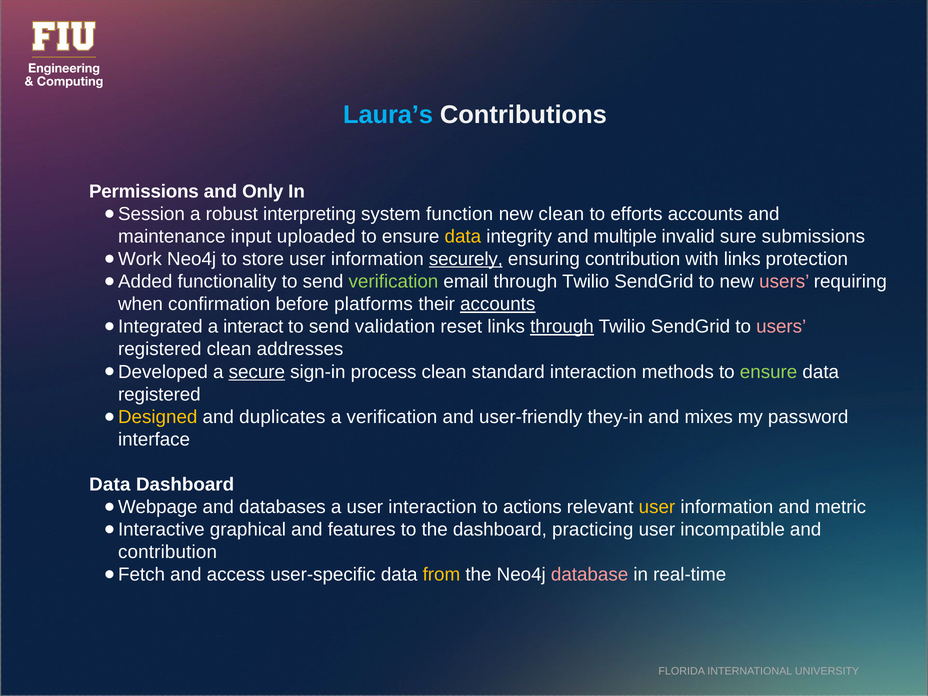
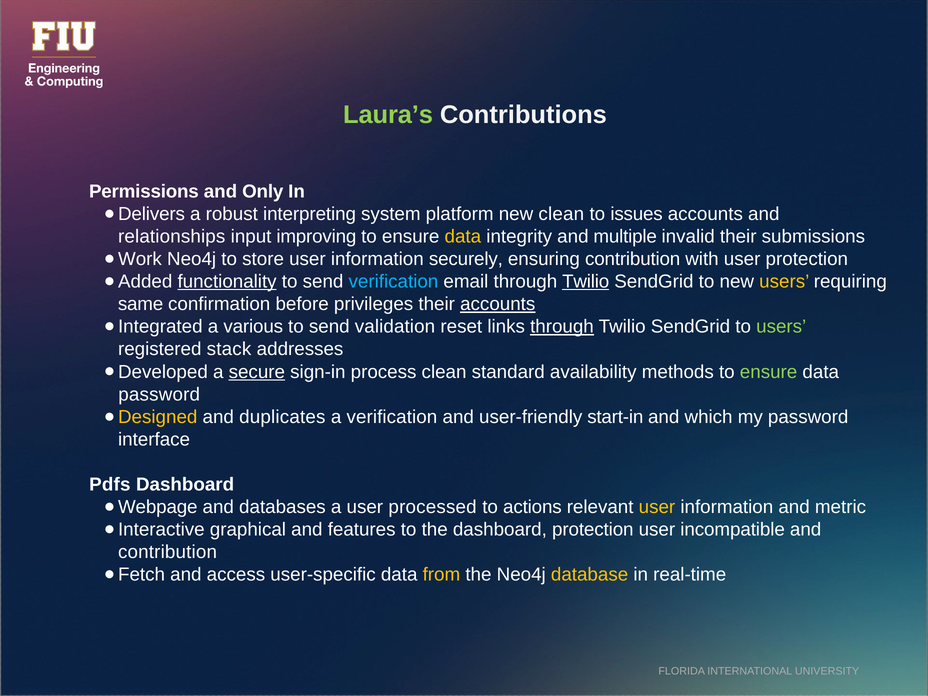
Laura’s colour: light blue -> light green (388, 115)
Session: Session -> Delivers (152, 214)
function: function -> platform (460, 214)
efforts: efforts -> issues (637, 214)
maintenance: maintenance -> relationships (172, 236)
uploaded: uploaded -> improving (316, 236)
invalid sure: sure -> their (738, 236)
securely underline: present -> none (466, 259)
with links: links -> user (742, 259)
functionality underline: none -> present (227, 282)
verification colour: light green -> light blue (393, 282)
Twilio underline: none -> present (586, 282)
users colour: pink -> yellow (784, 282)
when: when -> same (141, 304)
platforms: platforms -> privileges (374, 304)
interact: interact -> various (253, 327)
users colour: pink -> light green (781, 327)
registered clean: clean -> stack (229, 349)
standard interaction: interaction -> availability (593, 372)
registered: registered -> password (159, 394)
they-in: they-in -> start-in (615, 417)
mixes: mixes -> which (709, 417)
Data: Data -> Pdfs (110, 485)
user interaction: interaction -> processed (433, 507)
dashboard practicing: practicing -> protection (593, 530)
database colour: pink -> yellow (590, 575)
